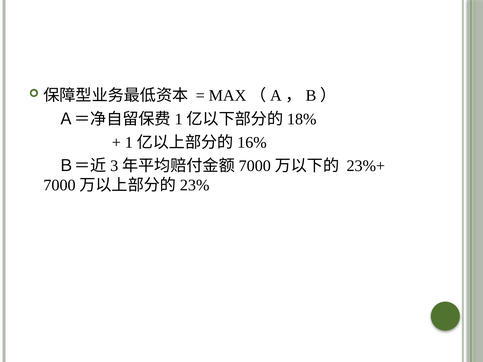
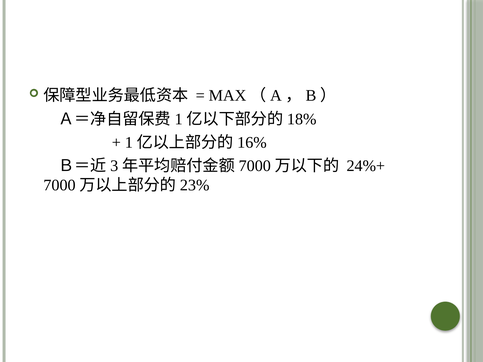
23%+: 23%+ -> 24%+ (366, 166)
